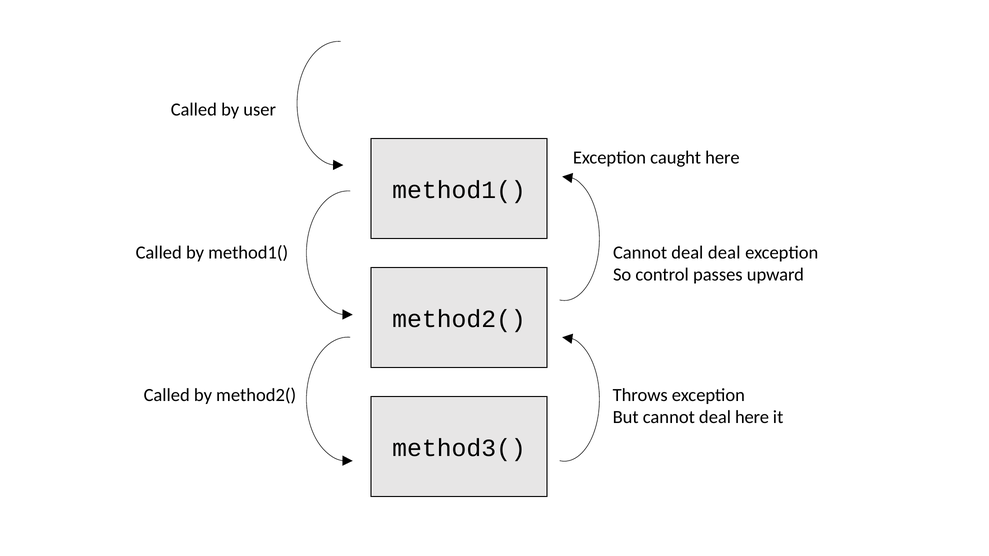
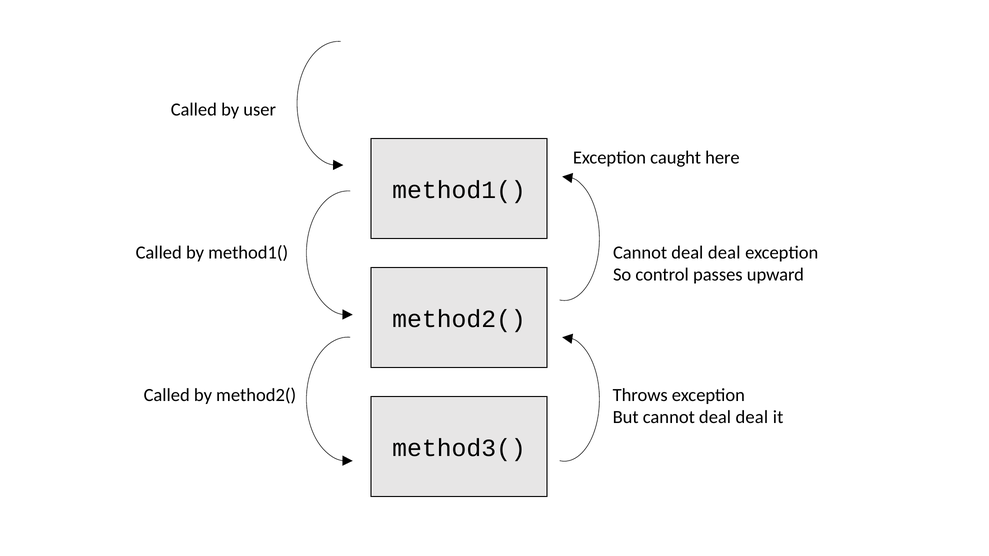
But cannot deal here: here -> deal (752, 417)
